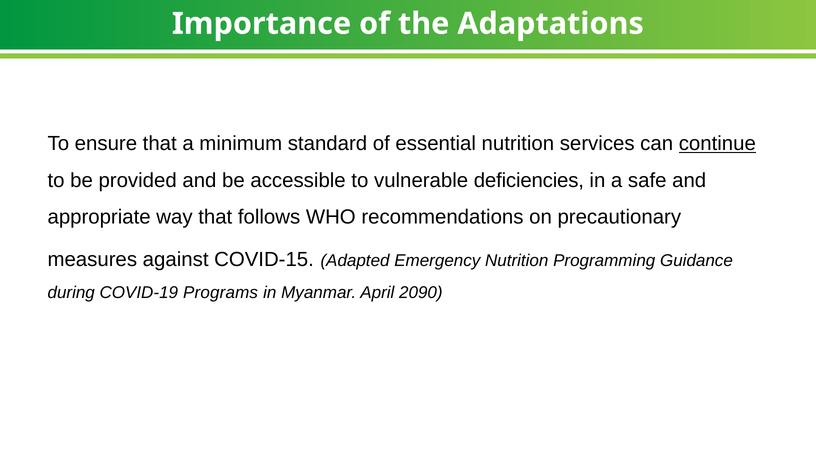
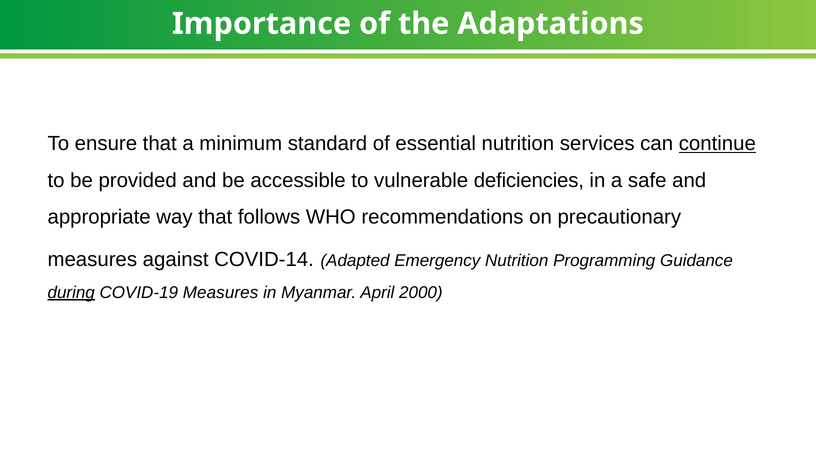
COVID-15: COVID-15 -> COVID-14 (264, 259)
during underline: none -> present (71, 292)
COVID-19 Programs: Programs -> Measures (221, 292)
2090: 2090 -> 2000 (421, 292)
